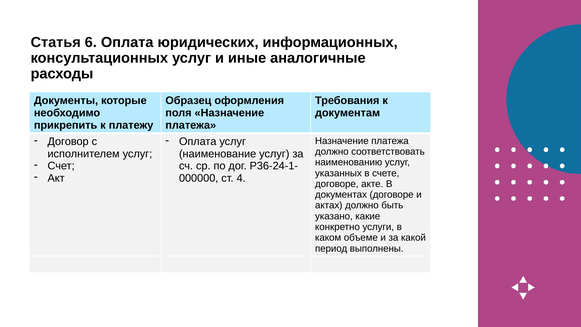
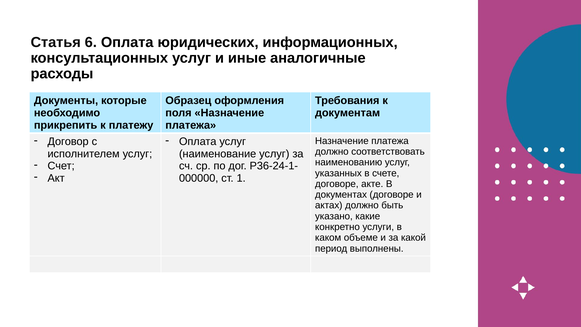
4: 4 -> 1 (241, 178)
